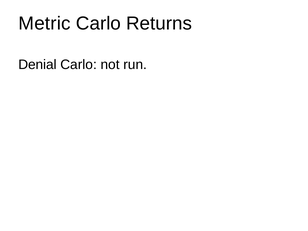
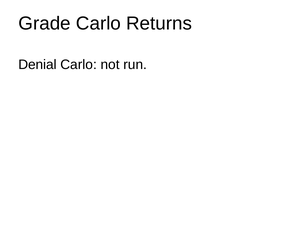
Metric: Metric -> Grade (45, 23)
